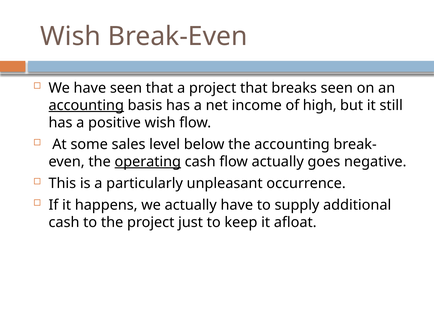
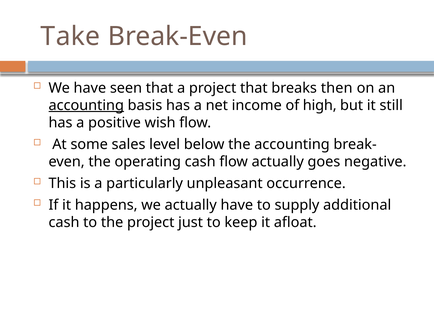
Wish: Wish -> Take (70, 36)
breaks seen: seen -> then (337, 88)
operating underline: present -> none (148, 161)
